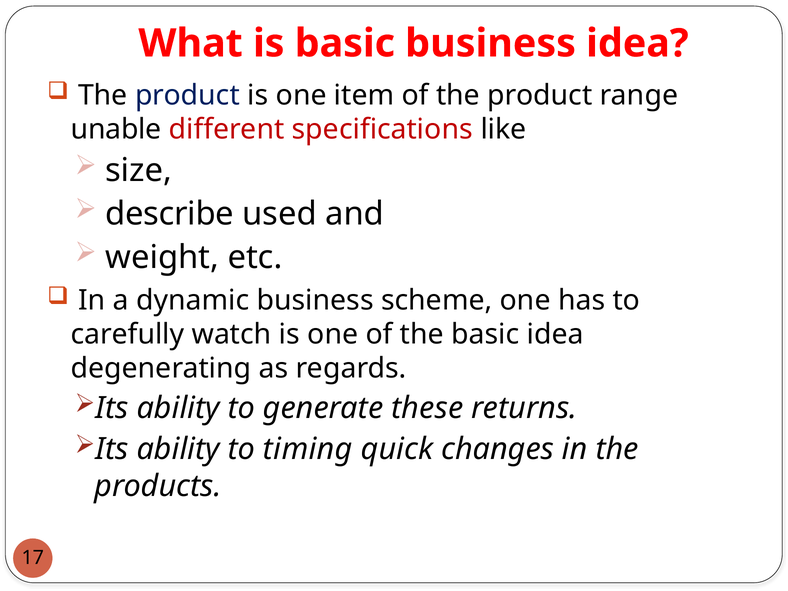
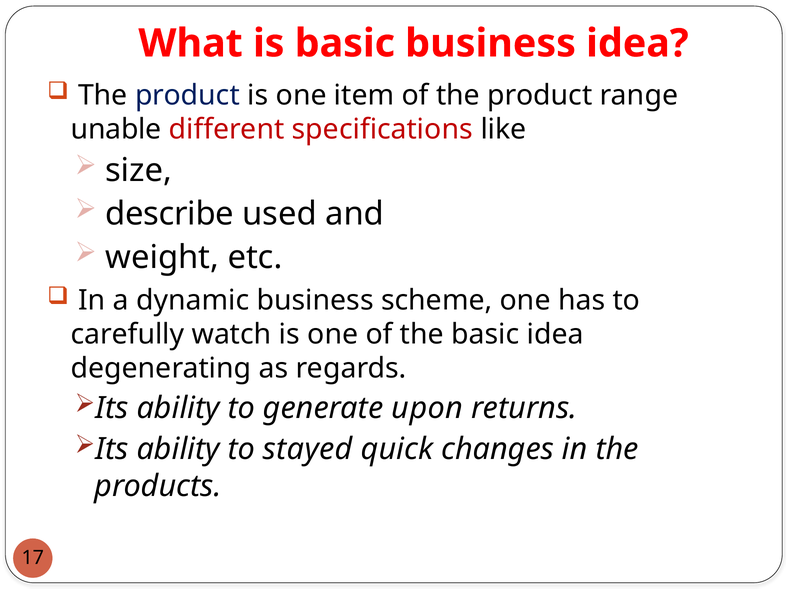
these: these -> upon (427, 408)
timing: timing -> stayed (308, 449)
